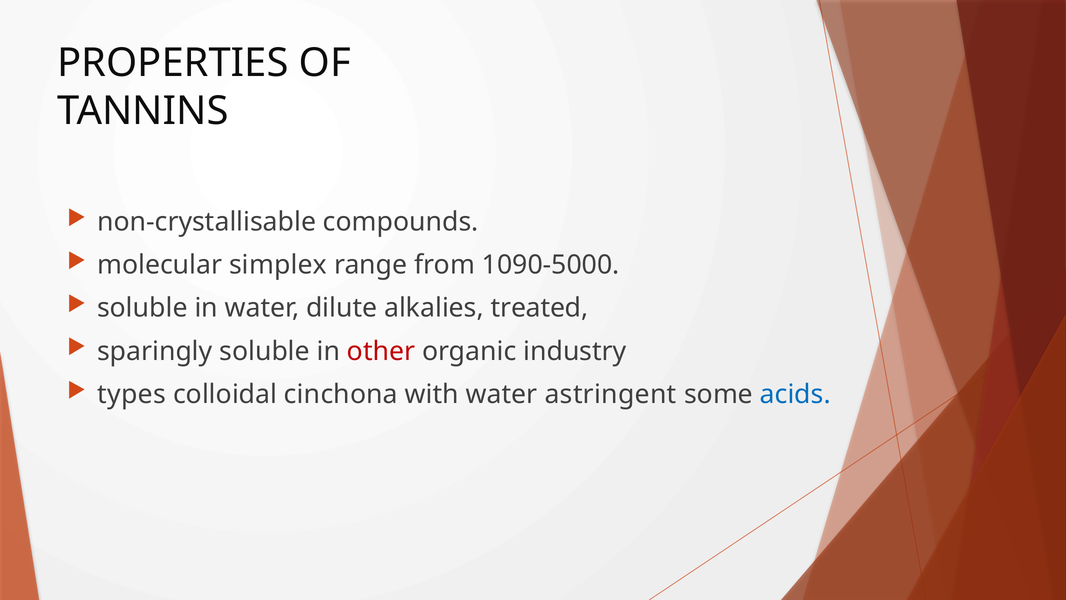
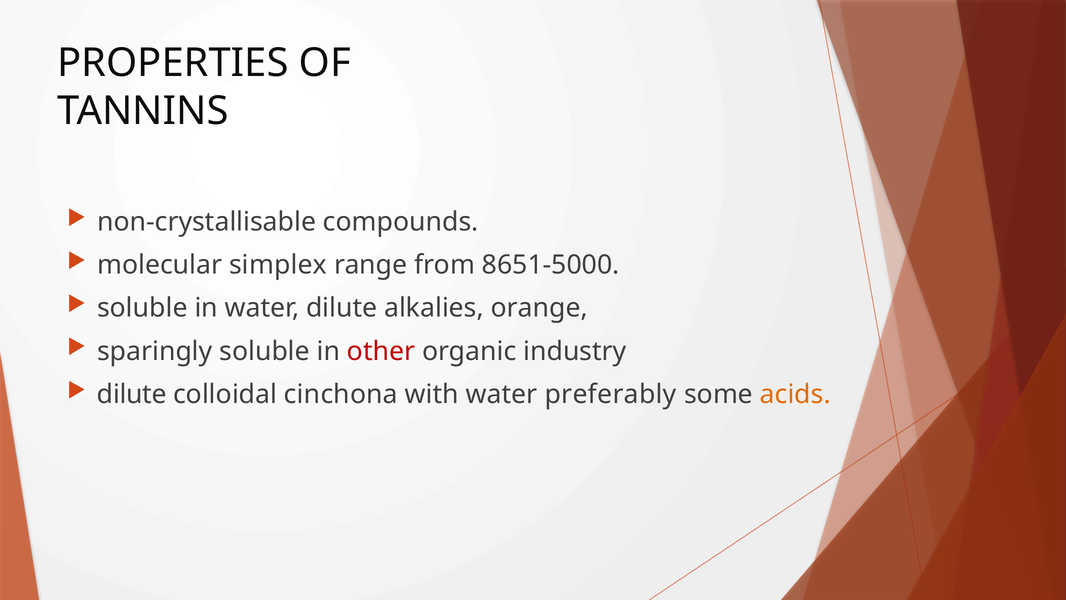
1090-5000: 1090-5000 -> 8651-5000 (551, 265)
treated: treated -> orange (539, 308)
types: types -> dilute (132, 394)
astringent: astringent -> preferably (611, 394)
acids colour: blue -> orange (795, 394)
